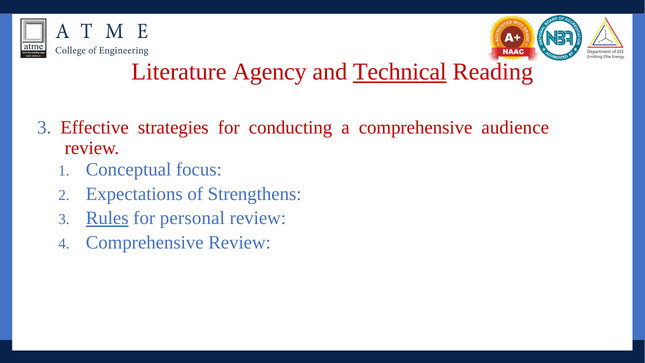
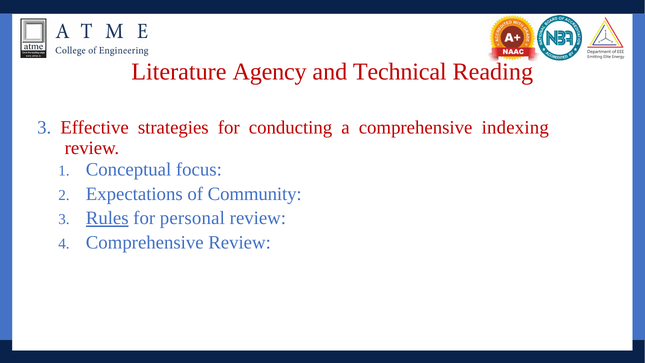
Technical underline: present -> none (400, 72)
audience: audience -> indexing (515, 127)
Strengthens: Strengthens -> Community (255, 194)
